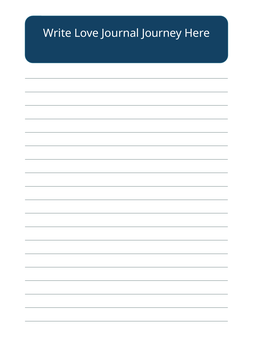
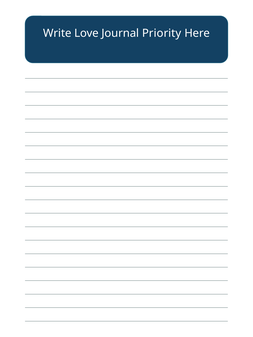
Journey: Journey -> Priority (162, 33)
